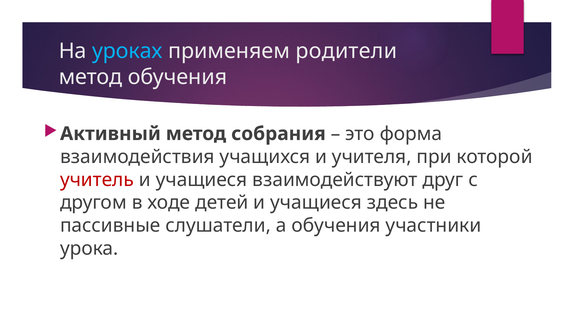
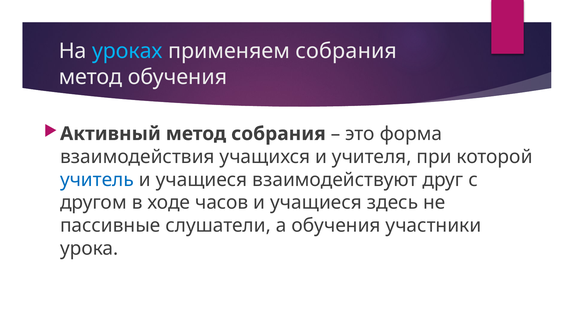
применяем родители: родители -> собрания (346, 51)
учитель colour: red -> blue (97, 180)
детей: детей -> часов (222, 203)
